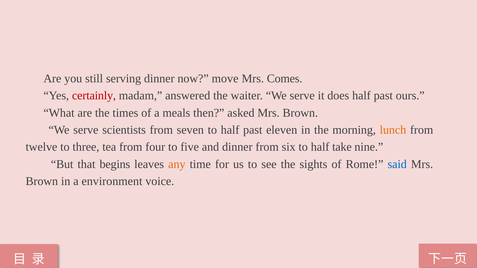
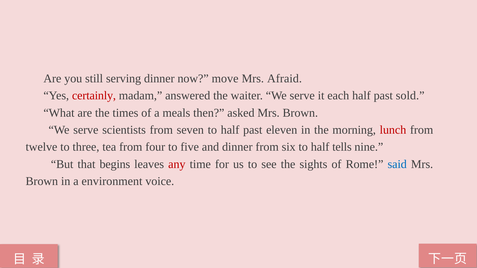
Comes: Comes -> Afraid (285, 79)
does: does -> each (338, 96)
ours: ours -> sold (410, 96)
lunch colour: orange -> red (393, 130)
take: take -> tells (342, 147)
any colour: orange -> red (177, 164)
